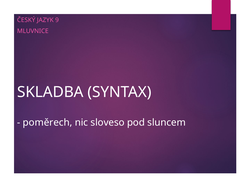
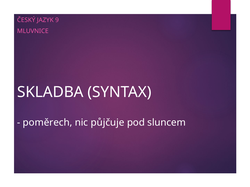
sloveso: sloveso -> půjčuje (108, 123)
